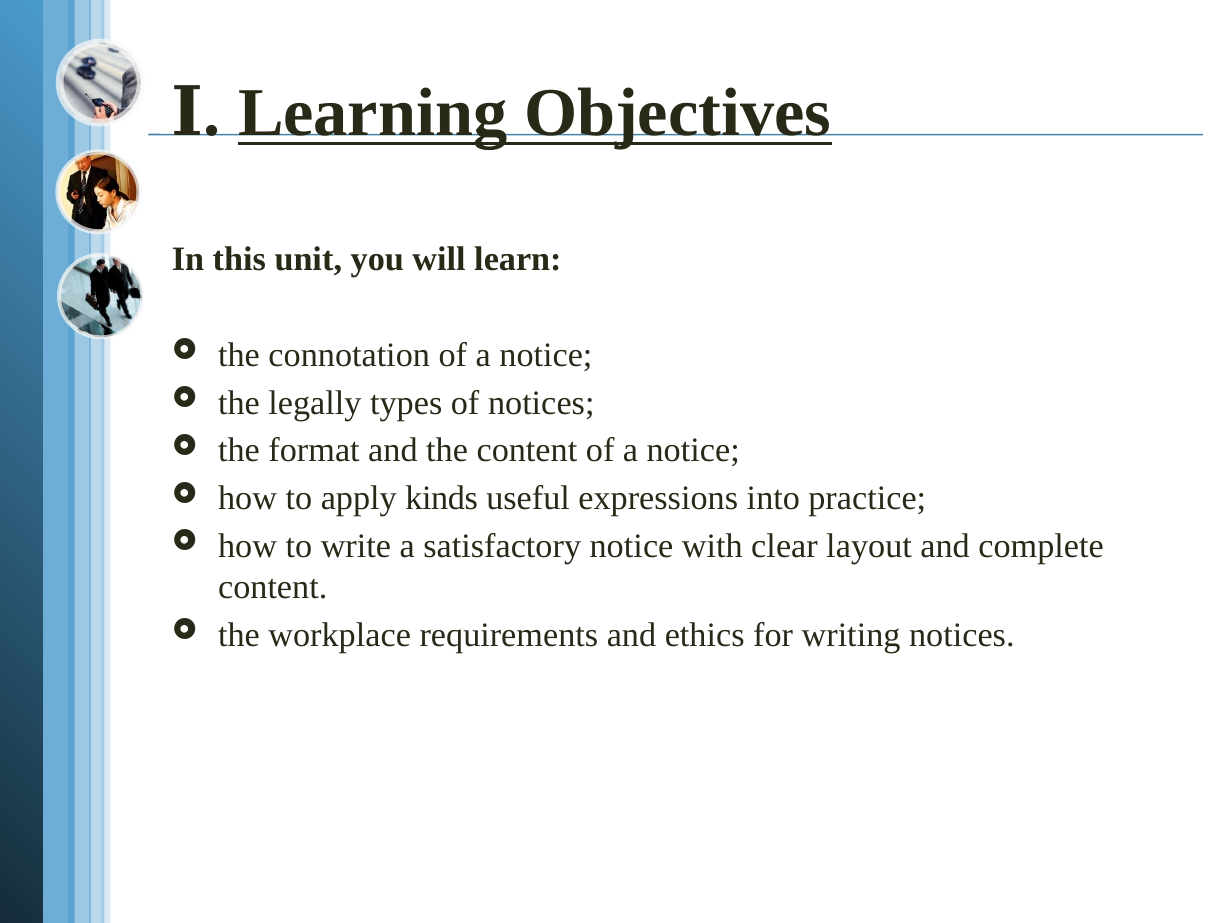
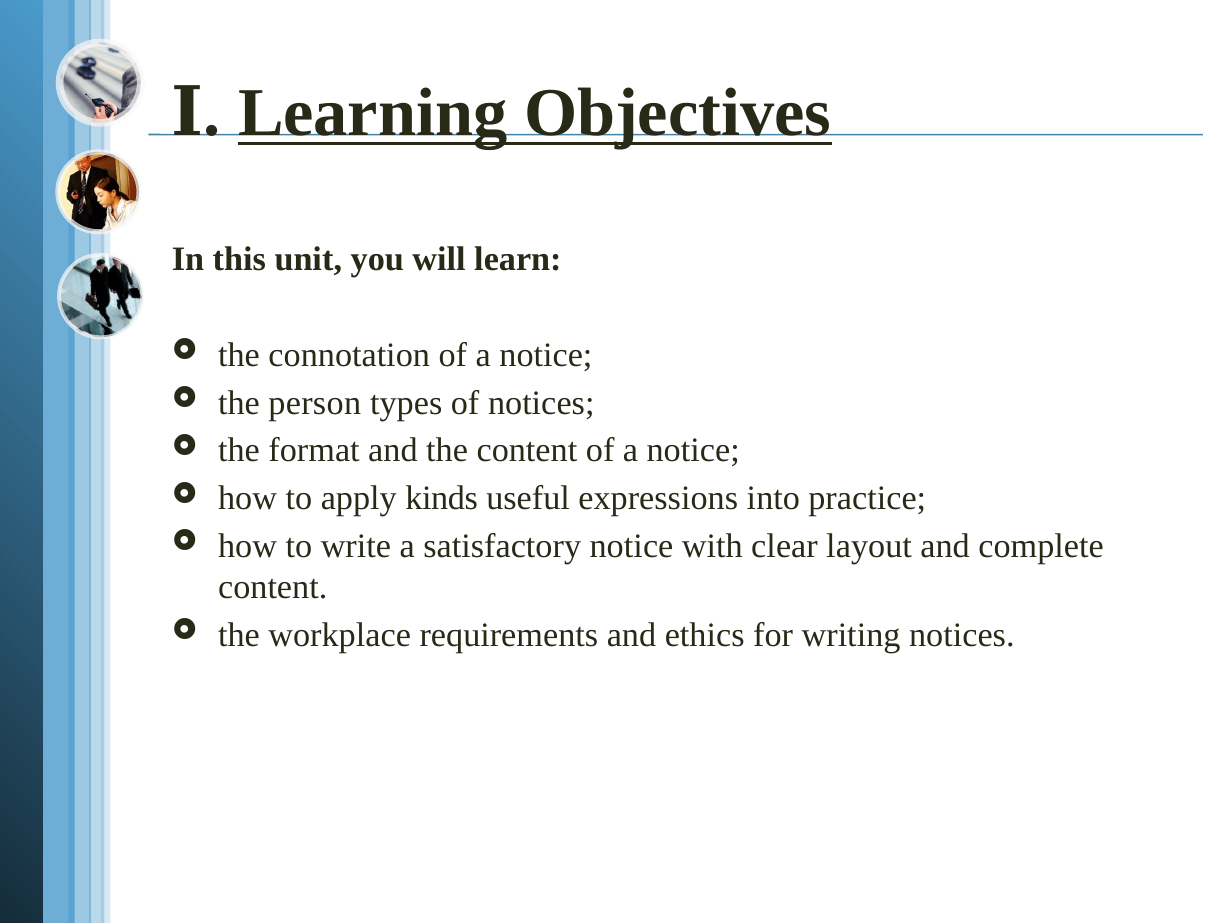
legally: legally -> person (315, 403)
